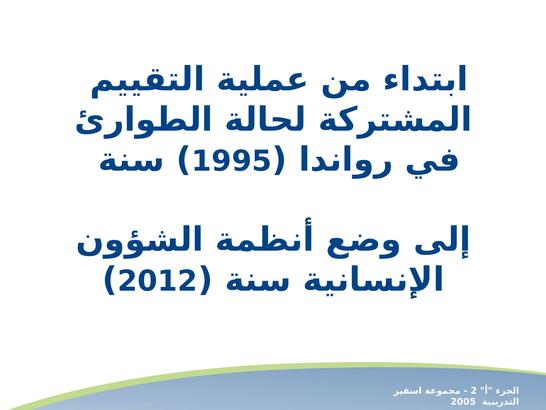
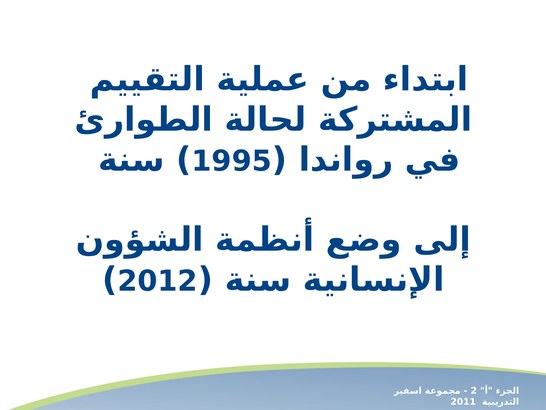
2005: 2005 -> 2011 (463, 401)
